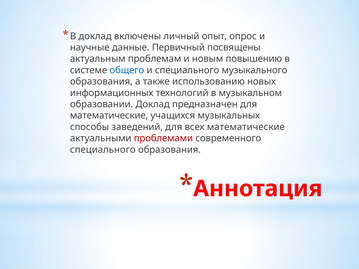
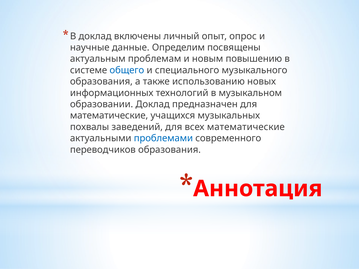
Первичный: Первичный -> Определим (178, 48)
способы: способы -> похвалы (90, 127)
проблемами colour: red -> blue (163, 138)
специального: специального -> переводчиков (103, 150)
